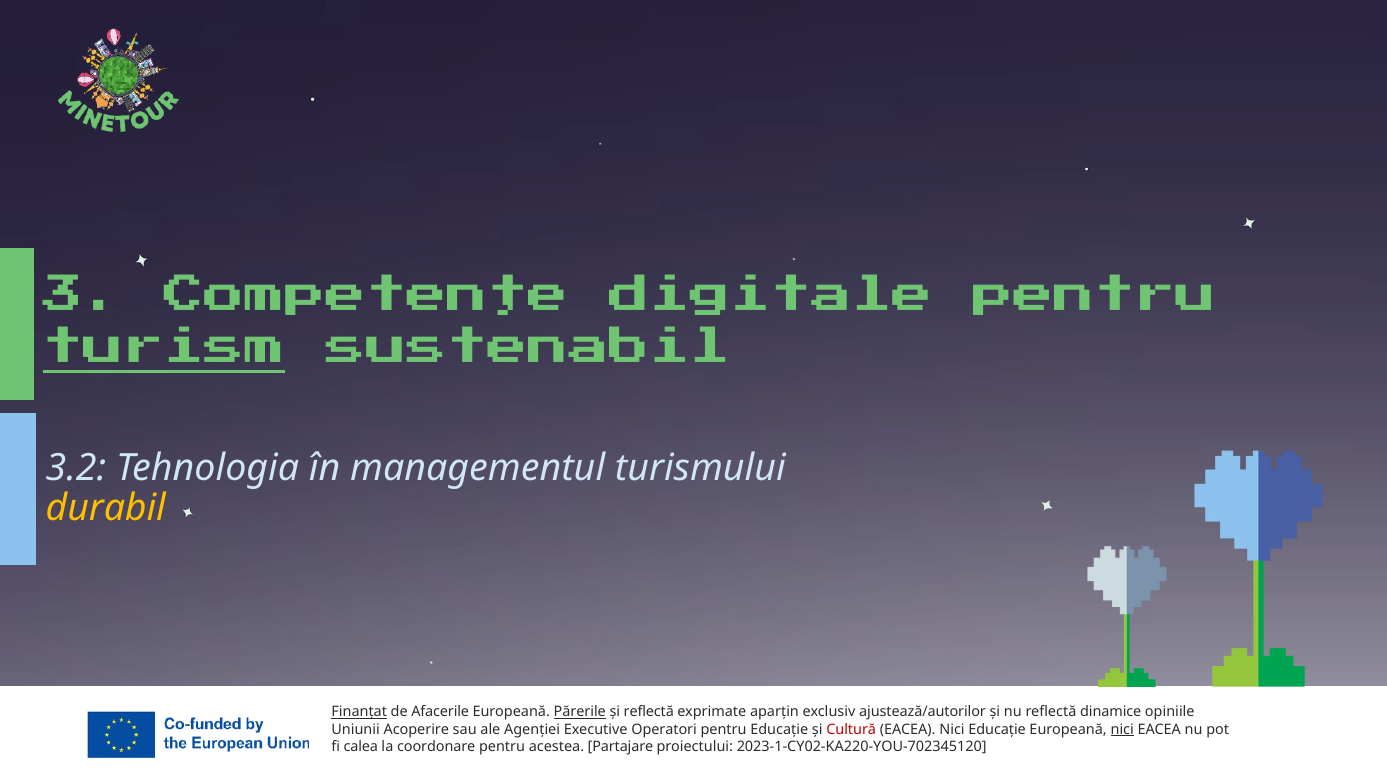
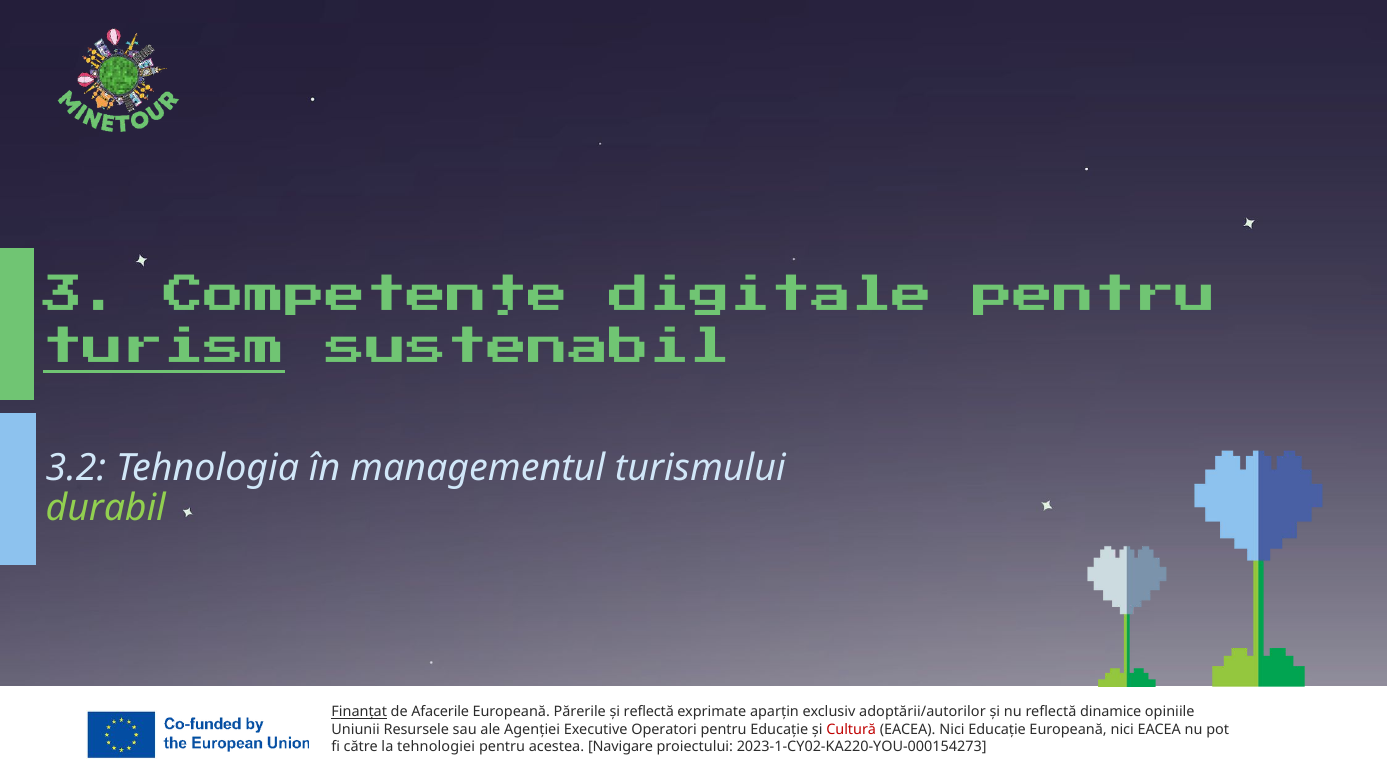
durabil colour: yellow -> light green (106, 509)
Părerile underline: present -> none (580, 712)
ajustează/autorilor: ajustează/autorilor -> adoptării/autorilor (922, 712)
Acoperire: Acoperire -> Resursele (416, 730)
nici underline: present -> none (1122, 730)
calea: calea -> către (361, 747)
coordonare: coordonare -> tehnologiei (436, 747)
Partajare: Partajare -> Navigare (620, 747)
2023-1-CY02-KA220-YOU-702345120: 2023-1-CY02-KA220-YOU-702345120 -> 2023-1-CY02-KA220-YOU-000154273 (862, 747)
